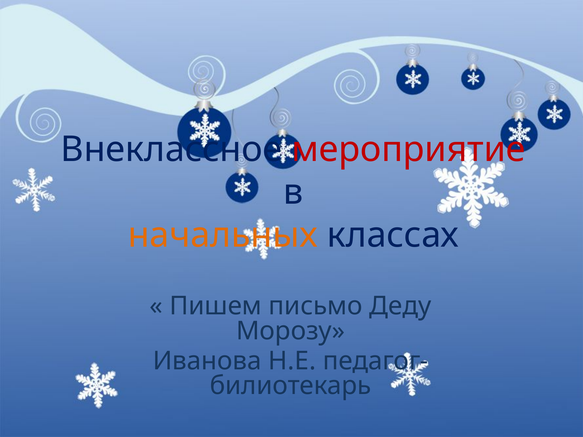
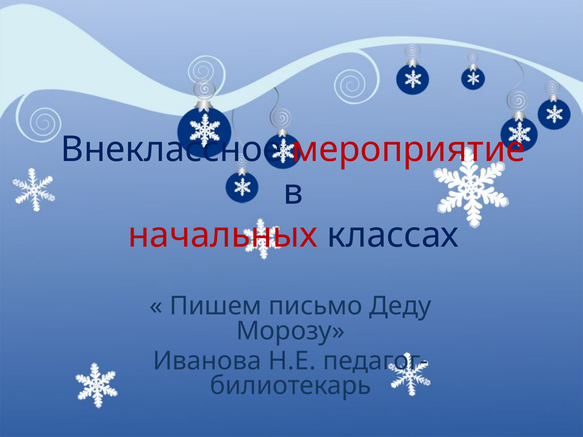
начальных colour: orange -> red (223, 235)
